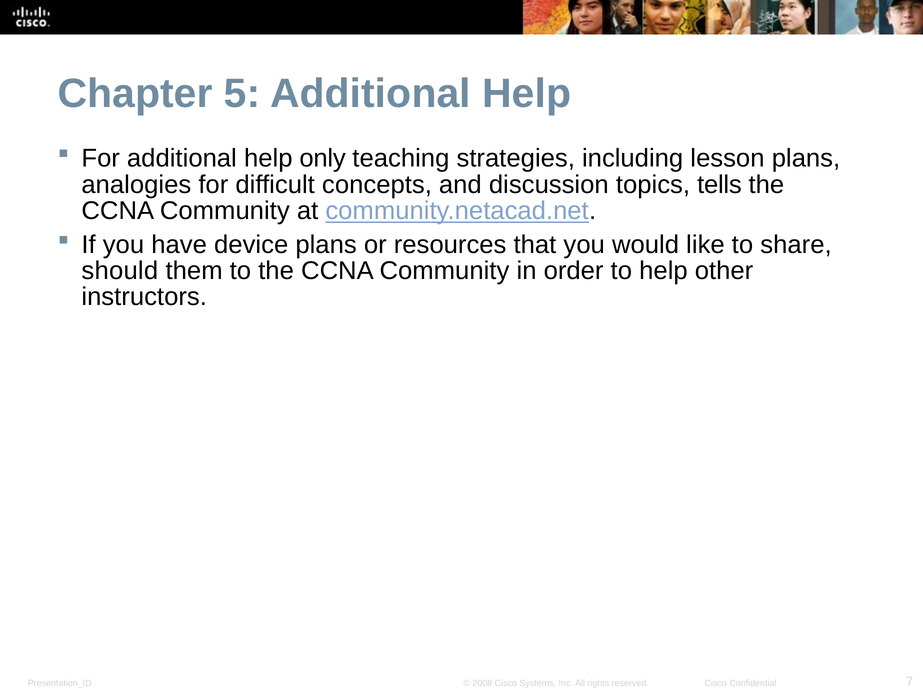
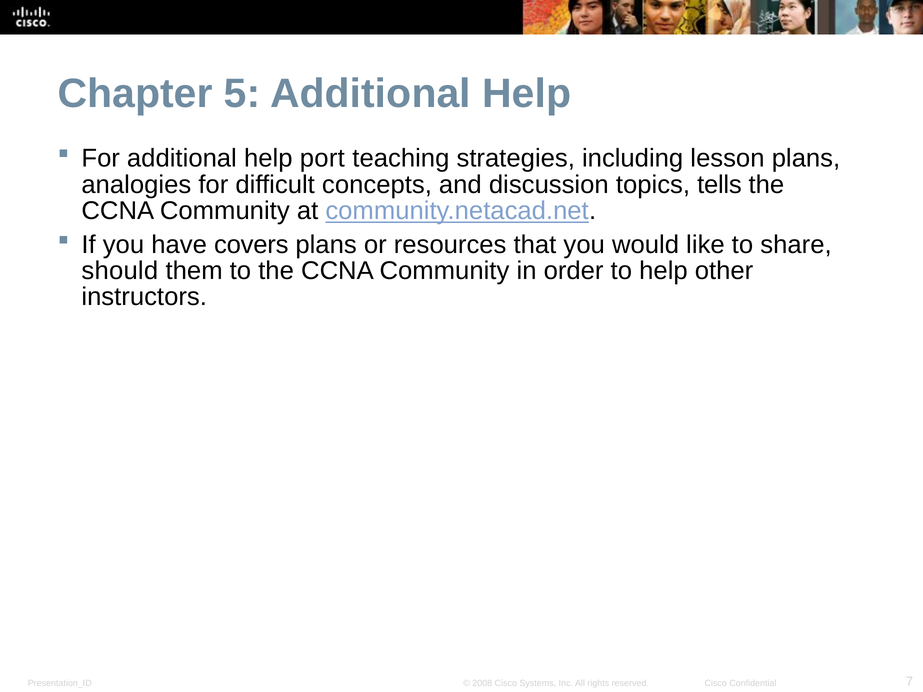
only: only -> port (322, 159)
device: device -> covers (251, 245)
